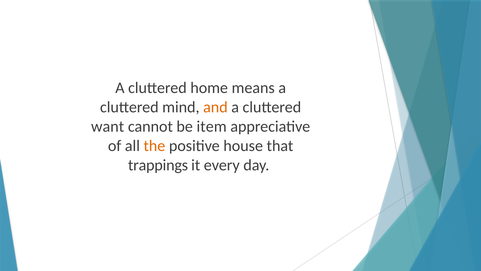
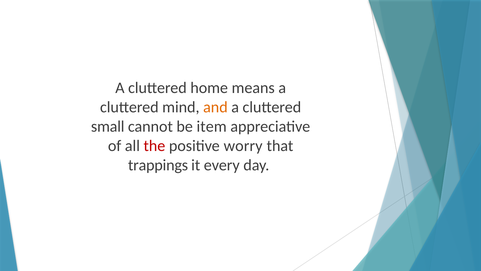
want: want -> small (108, 126)
the colour: orange -> red (154, 146)
house: house -> worry (243, 146)
